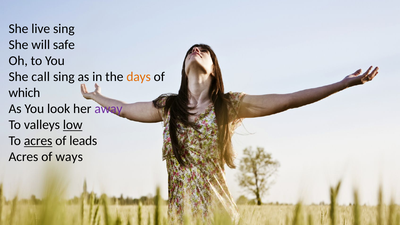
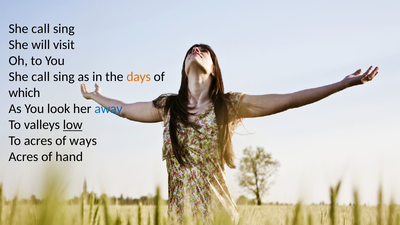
live: live -> call (41, 29)
safe: safe -> visit (64, 45)
away colour: purple -> blue (108, 109)
acres underline: present -> none (38, 141)
leads: leads -> ways (83, 141)
ways: ways -> hand (69, 157)
